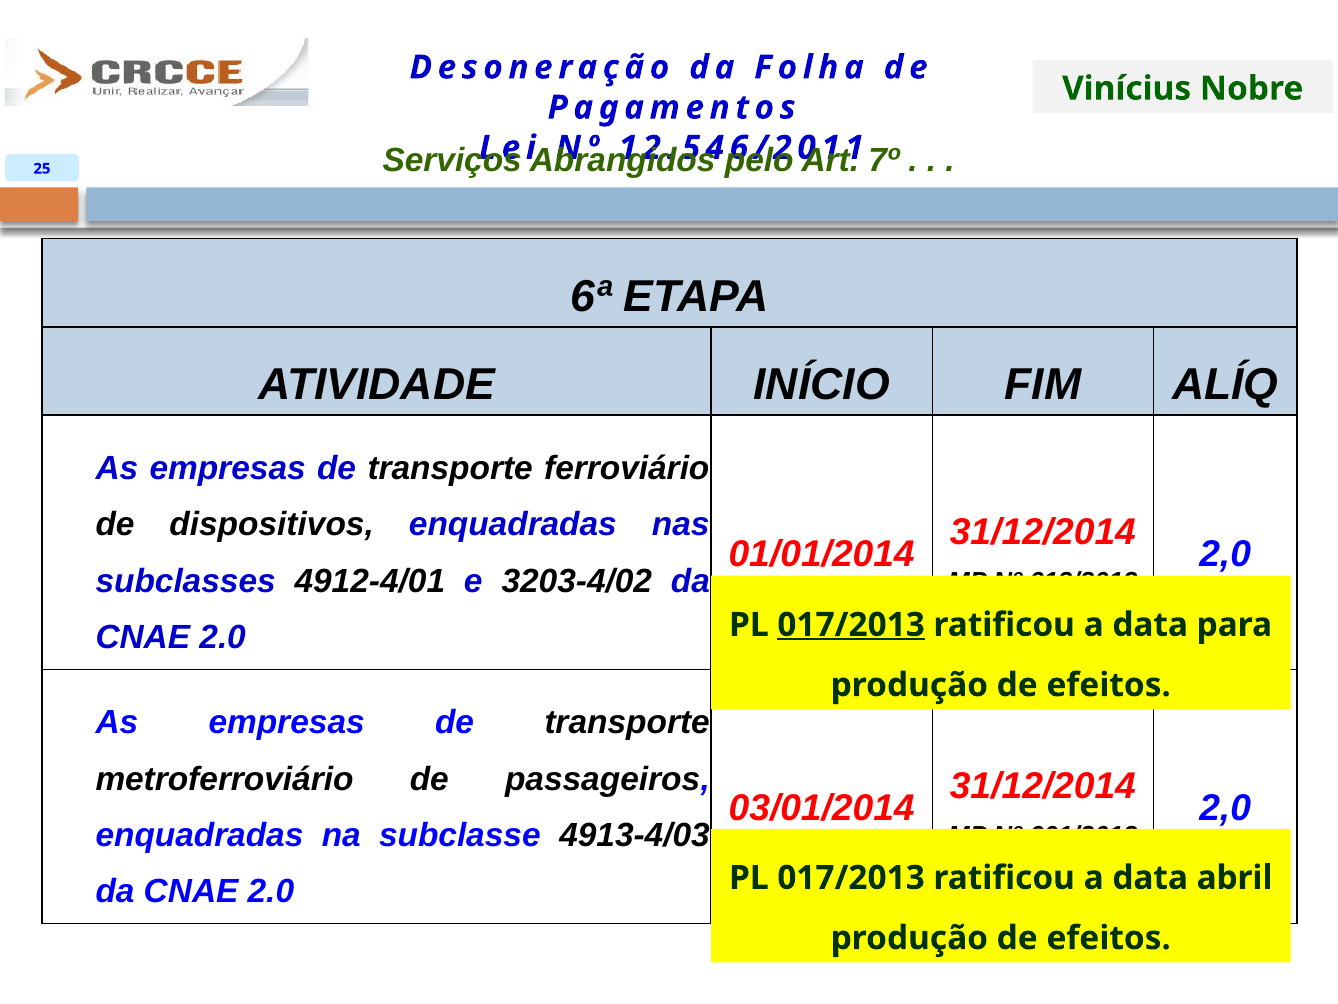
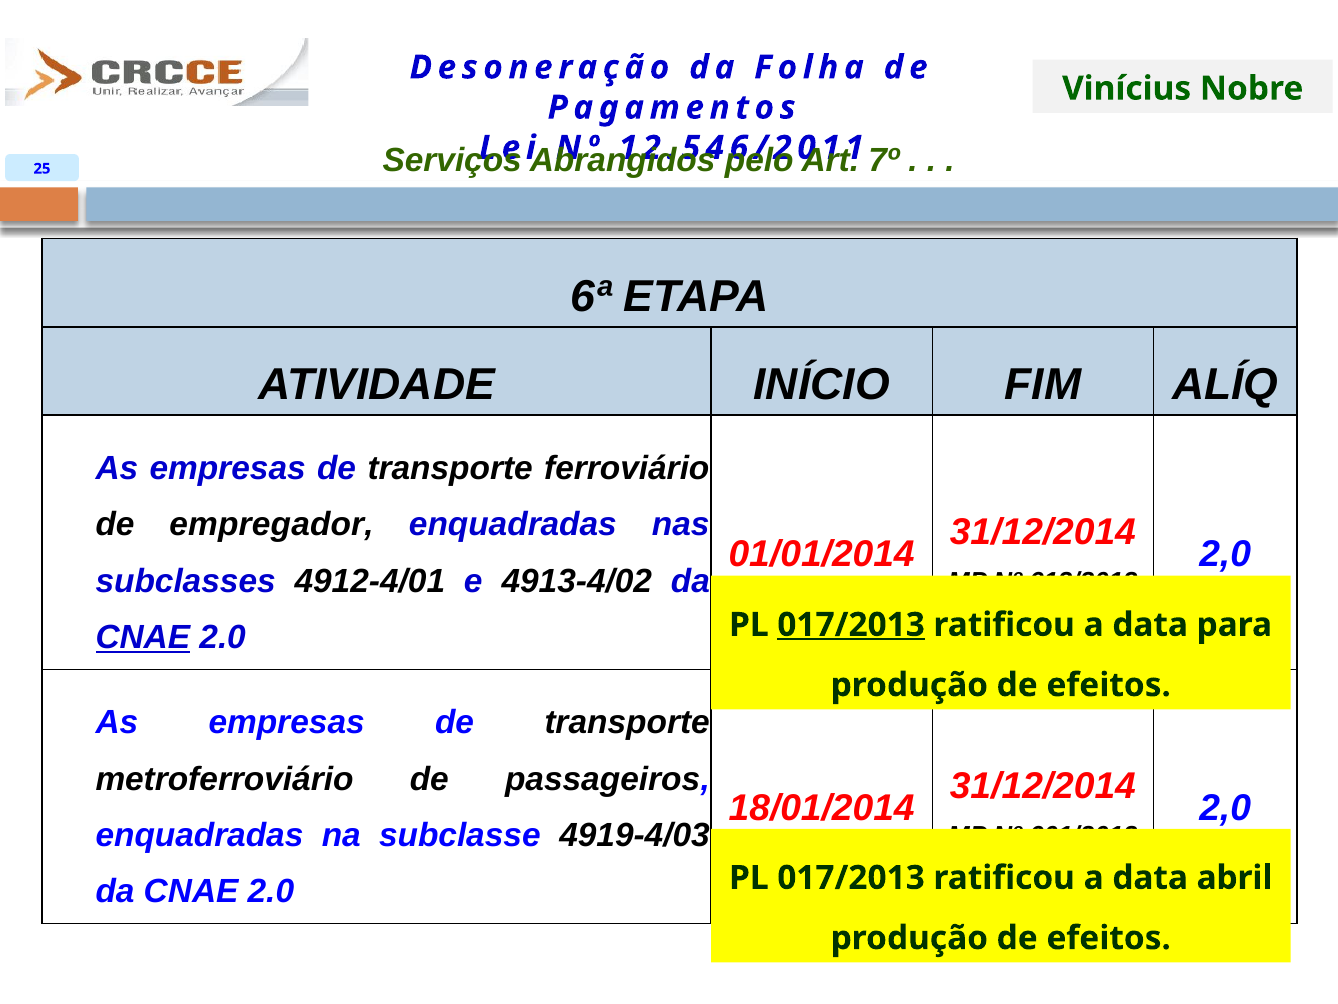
dispositivos: dispositivos -> empregador (272, 525)
3203-4/02: 3203-4/02 -> 4913-4/02 (577, 581)
CNAE underline: none -> present (143, 637)
03/01/2014: 03/01/2014 -> 18/01/2014 (822, 808)
4913-4/03: 4913-4/03 -> 4919-4/03 (635, 835)
